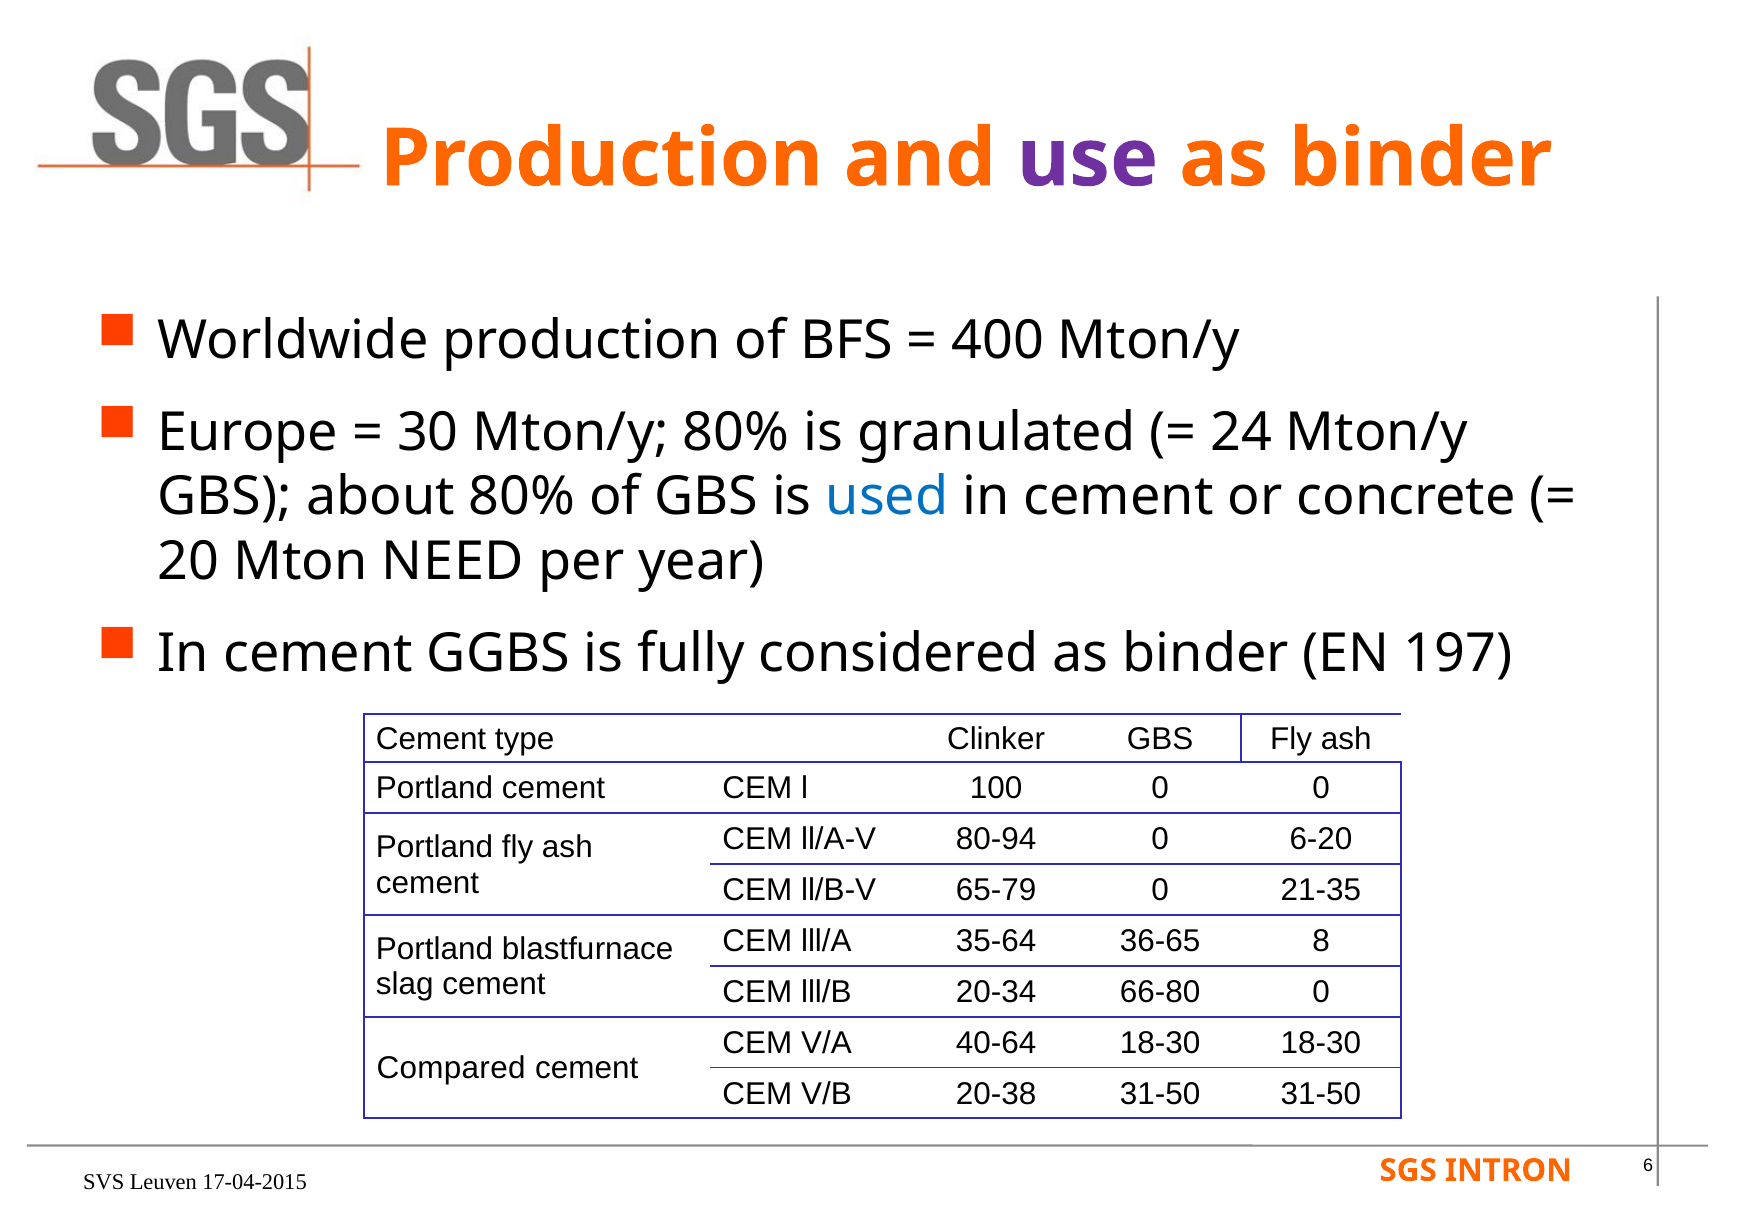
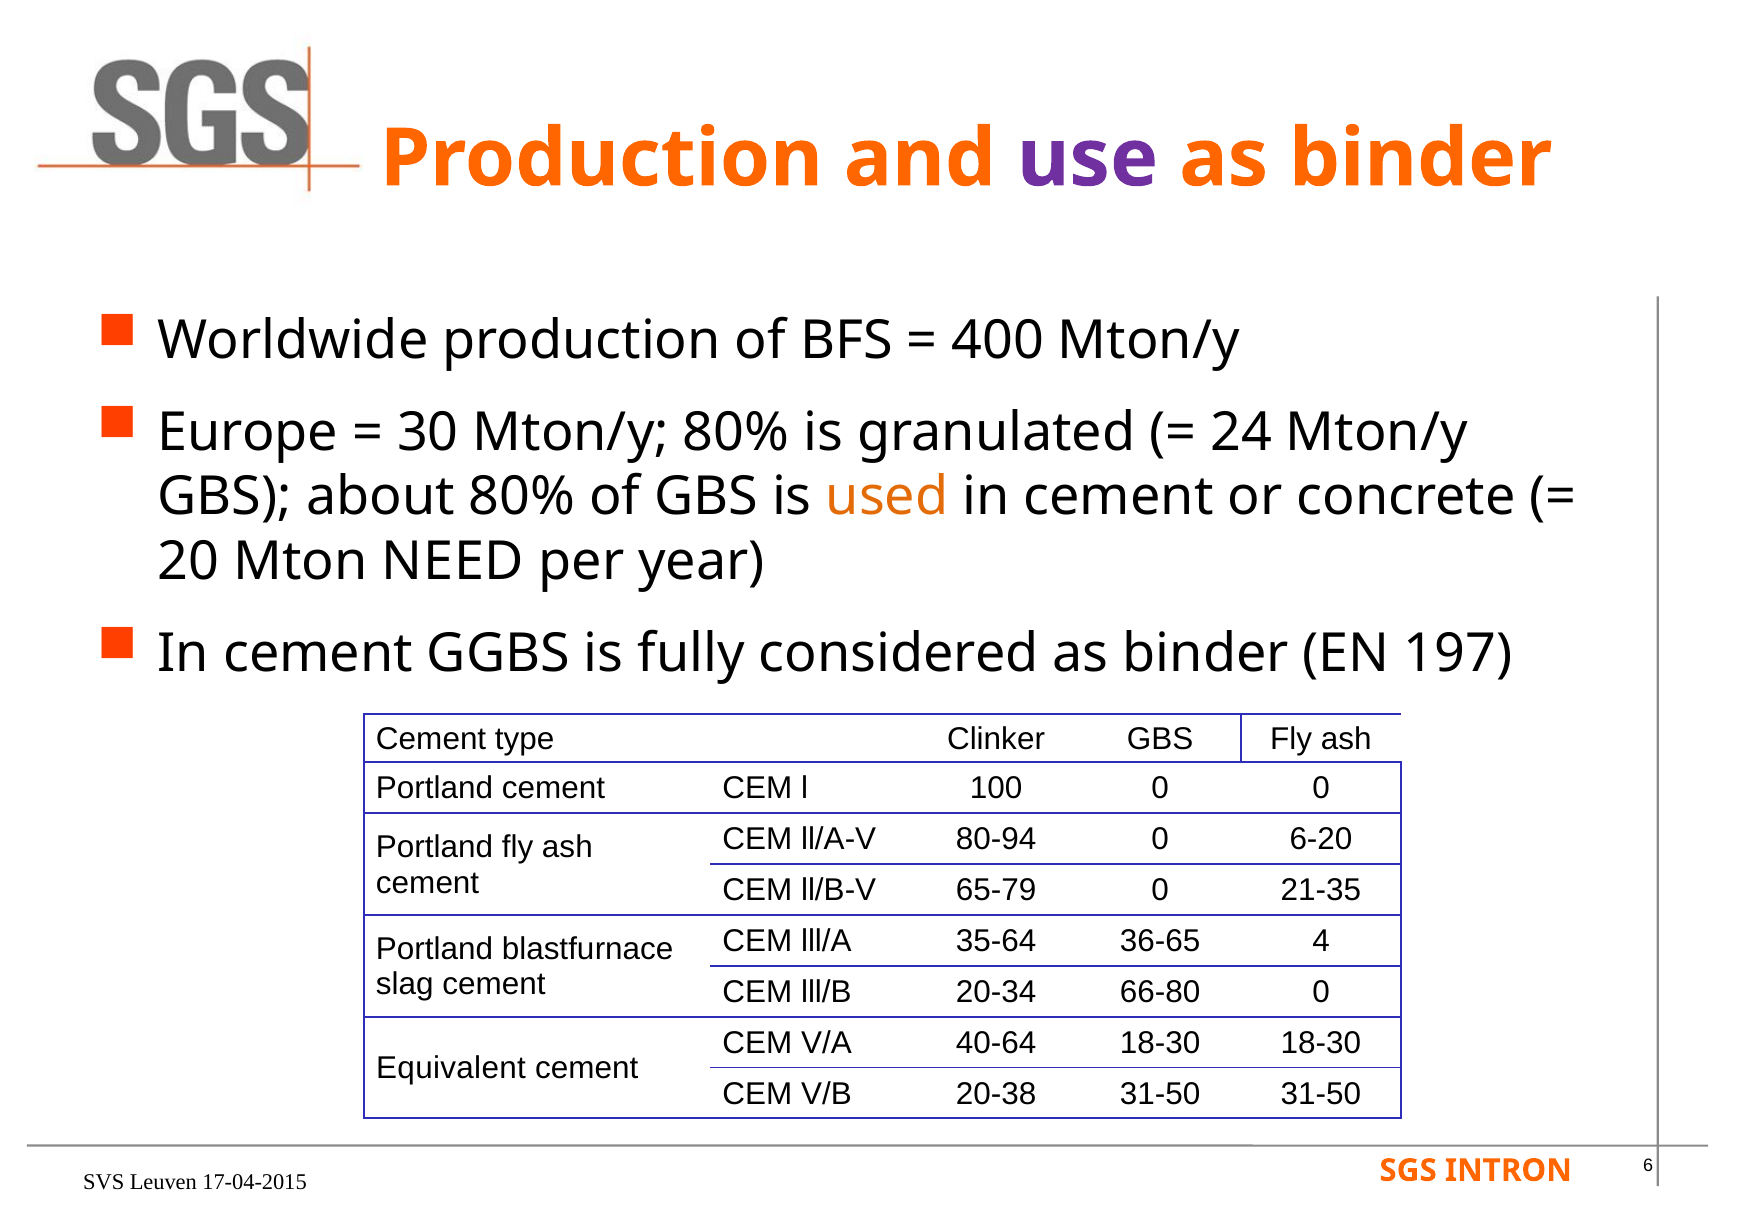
used colour: blue -> orange (887, 497)
8: 8 -> 4 (1321, 941)
Compared: Compared -> Equivalent (451, 1068)
